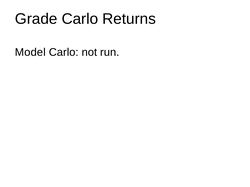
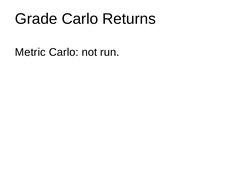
Model: Model -> Metric (30, 52)
